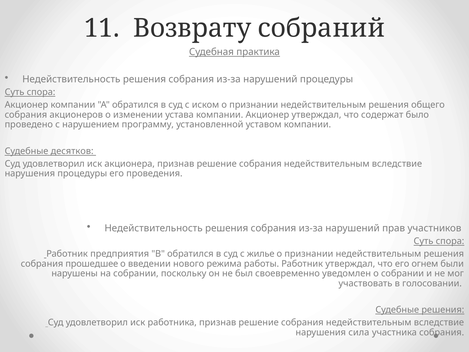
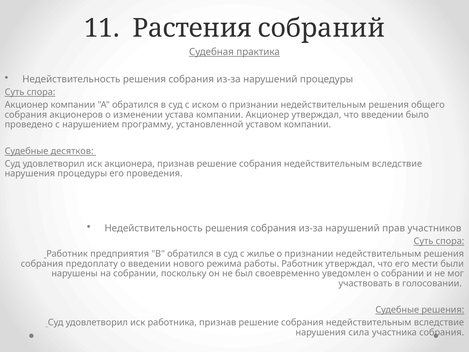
Возврату: Возврату -> Растения (192, 28)
что содержат: содержат -> введении (382, 115)
прошедшее: прошедшее -> предоплату (92, 263)
огнем: огнем -> мести (425, 263)
